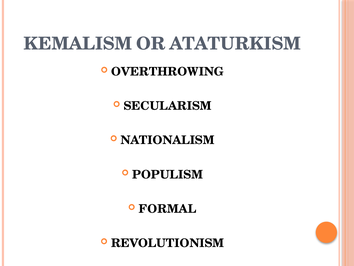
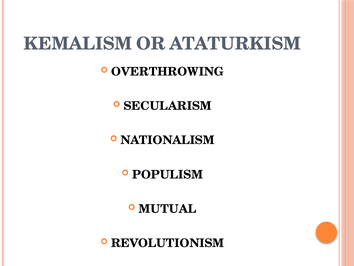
FORMAL: FORMAL -> MUTUAL (168, 209)
